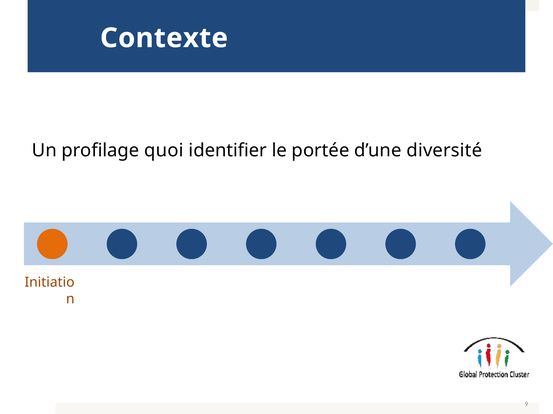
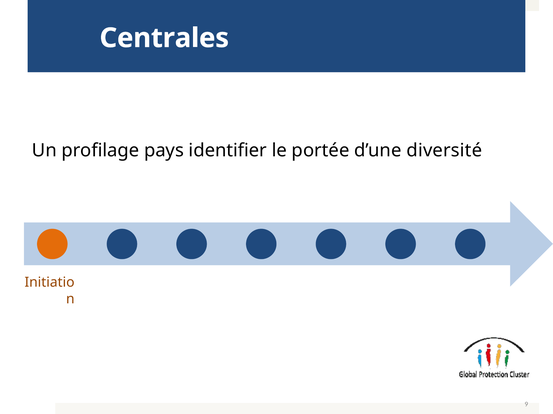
Contexte: Contexte -> Centrales (164, 38)
quoi: quoi -> pays (164, 151)
